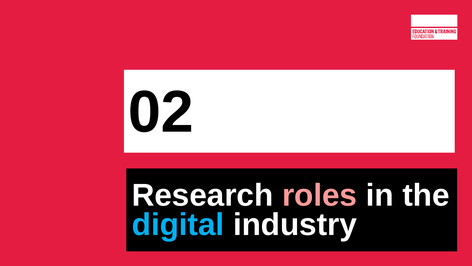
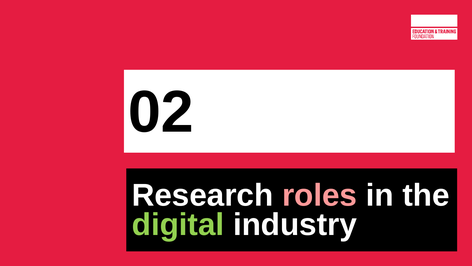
digital colour: light blue -> light green (178, 224)
